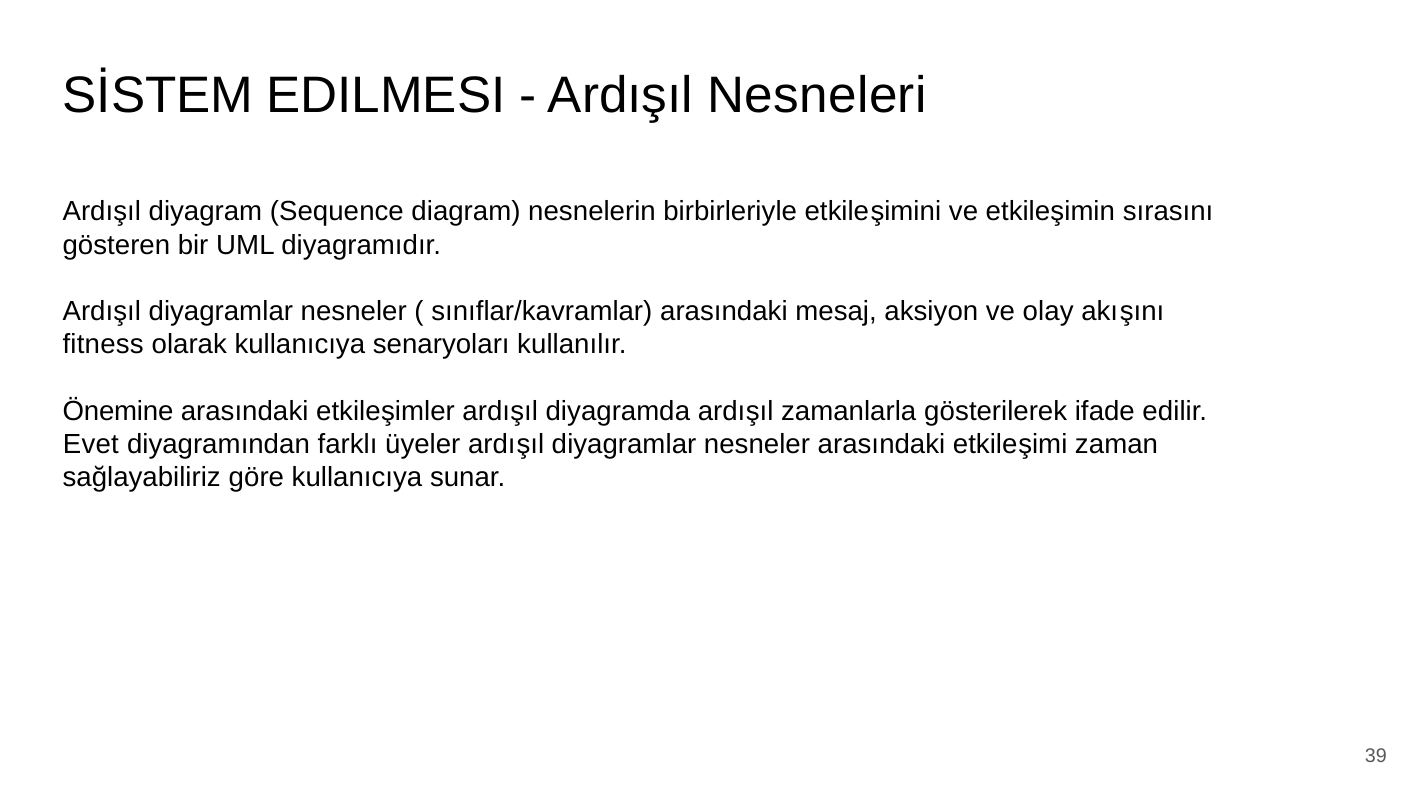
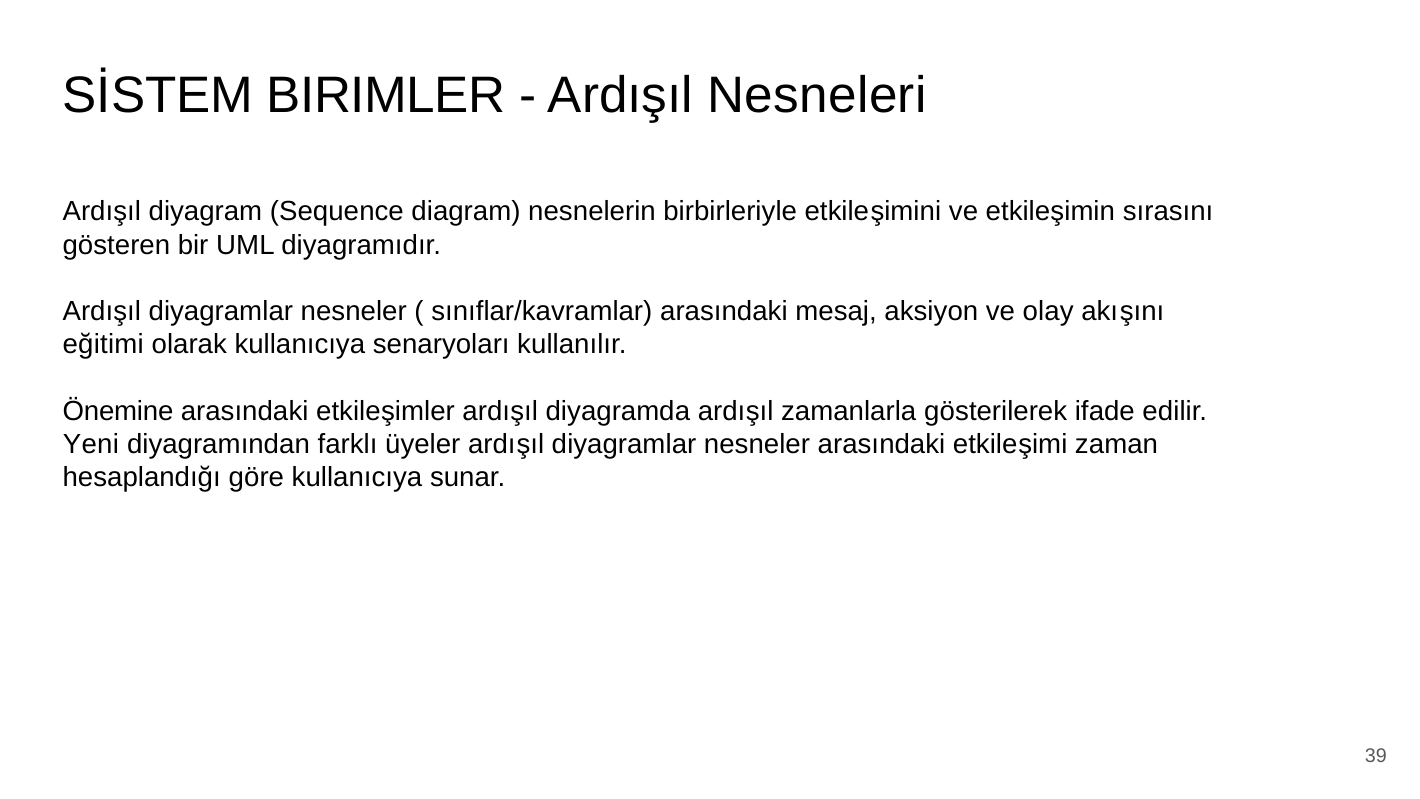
EDILMESI: EDILMESI -> BIRIMLER (386, 96)
fitness: fitness -> eğitimi (103, 345)
Evet: Evet -> Yeni (91, 444)
sağlayabiliriz: sağlayabiliriz -> hesaplandığı (142, 477)
